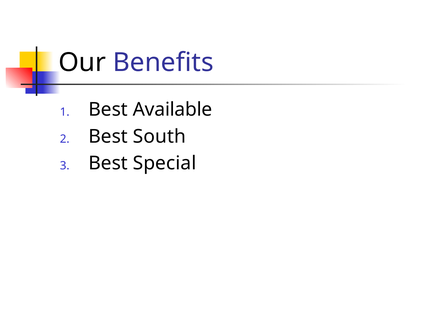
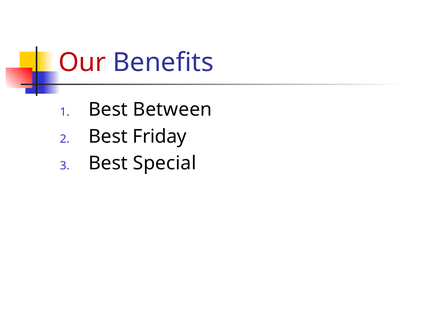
Our colour: black -> red (82, 63)
Available: Available -> Between (172, 110)
South: South -> Friday (160, 137)
